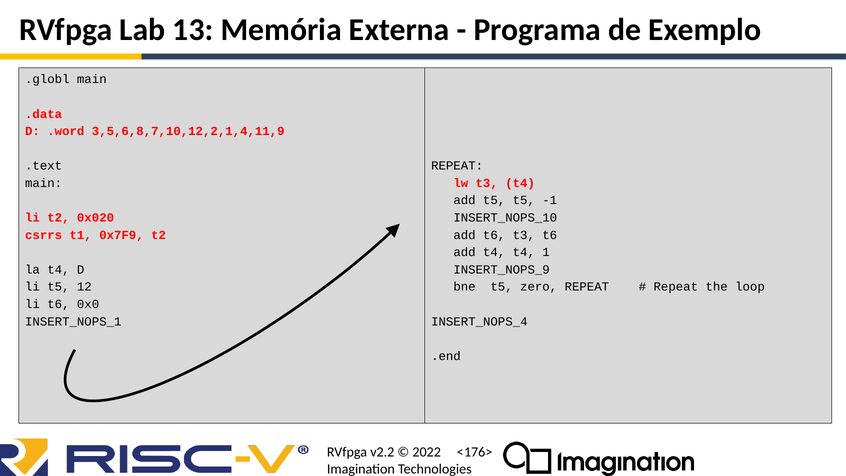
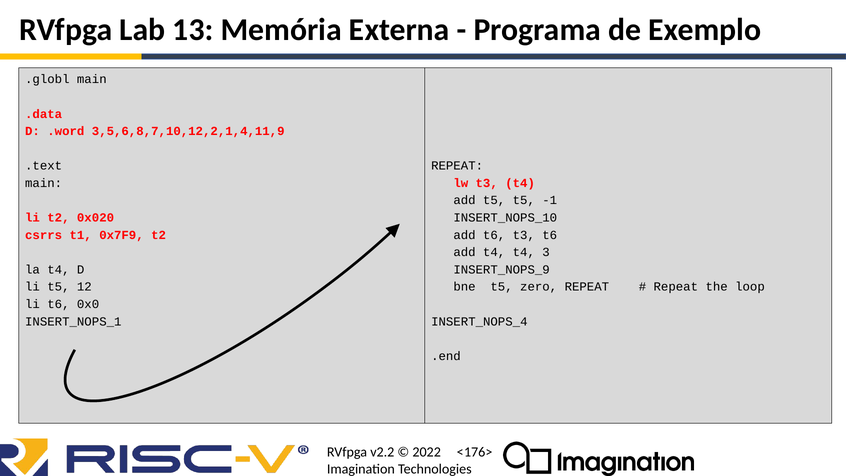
1: 1 -> 3 (546, 252)
